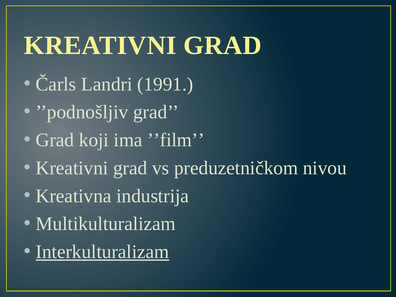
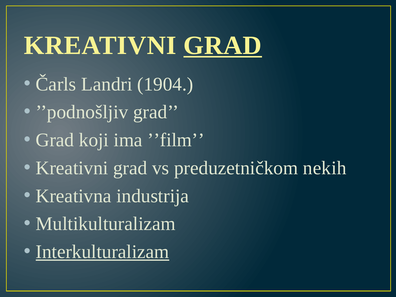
GRAD underline: none -> present (223, 45)
1991: 1991 -> 1904 (165, 84)
nivou: nivou -> nekih (325, 168)
